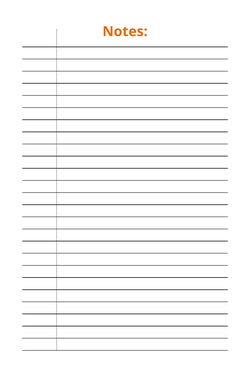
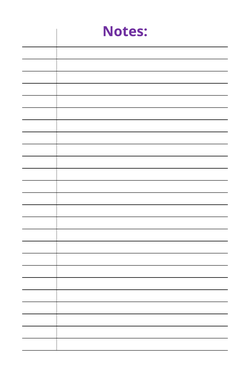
Notes colour: orange -> purple (125, 32)
